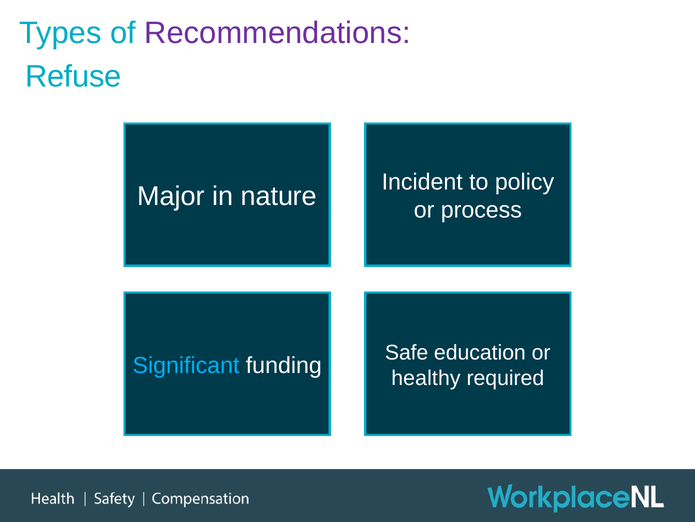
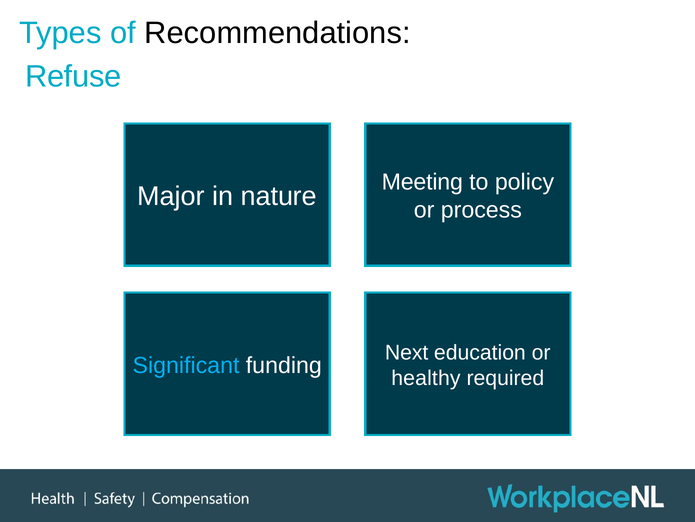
Recommendations colour: purple -> black (278, 33)
Incident: Incident -> Meeting (422, 182)
Safe: Safe -> Next (407, 352)
